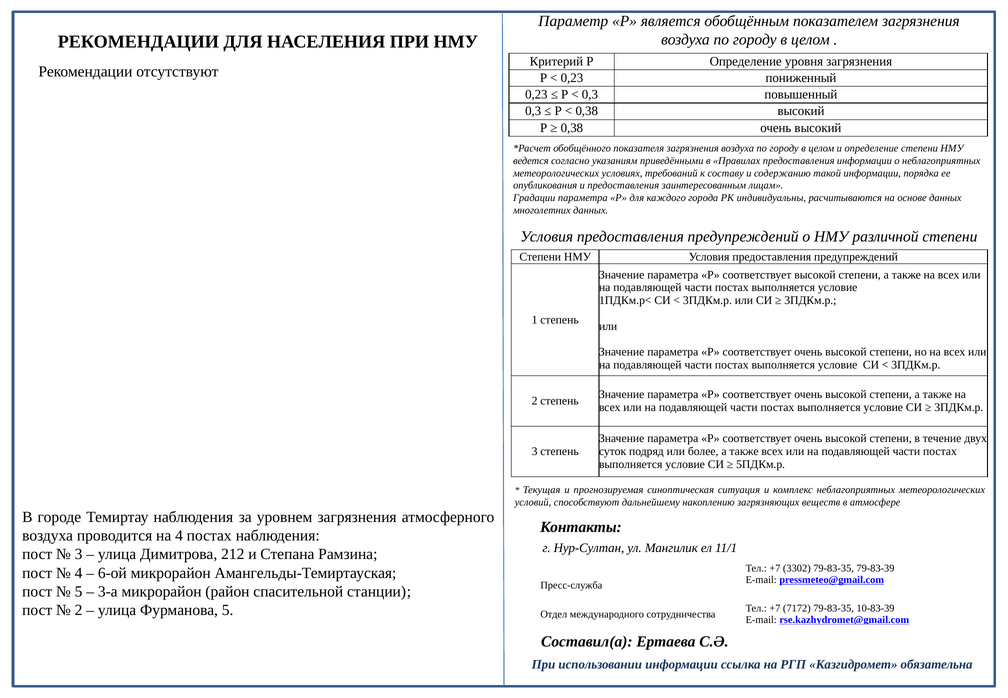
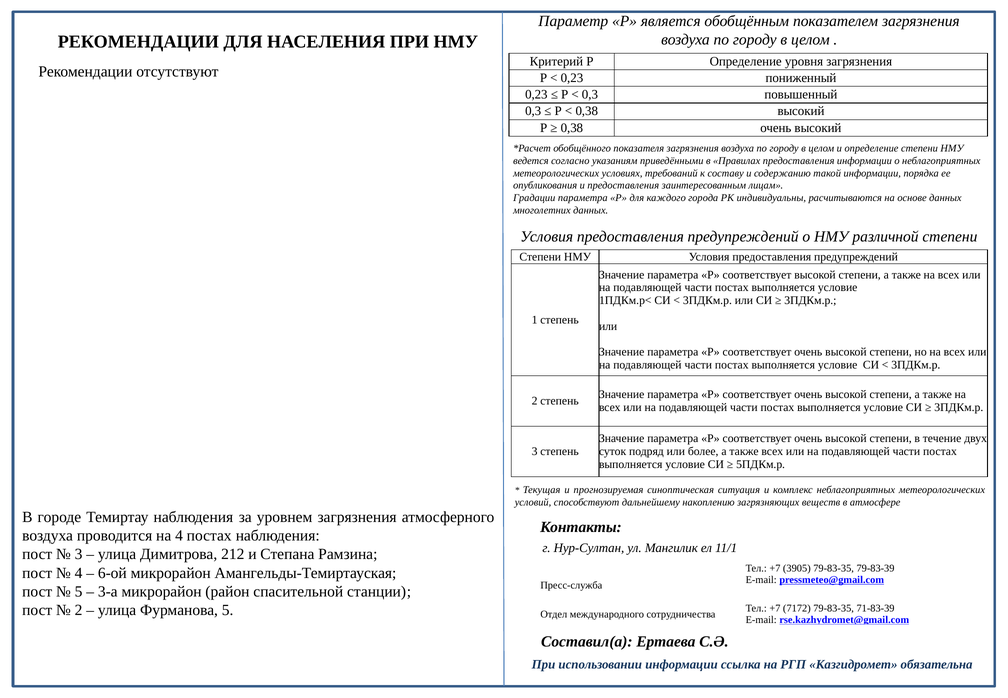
3302: 3302 -> 3905 (797, 568)
10-83-39: 10-83-39 -> 71-83-39 (876, 608)
